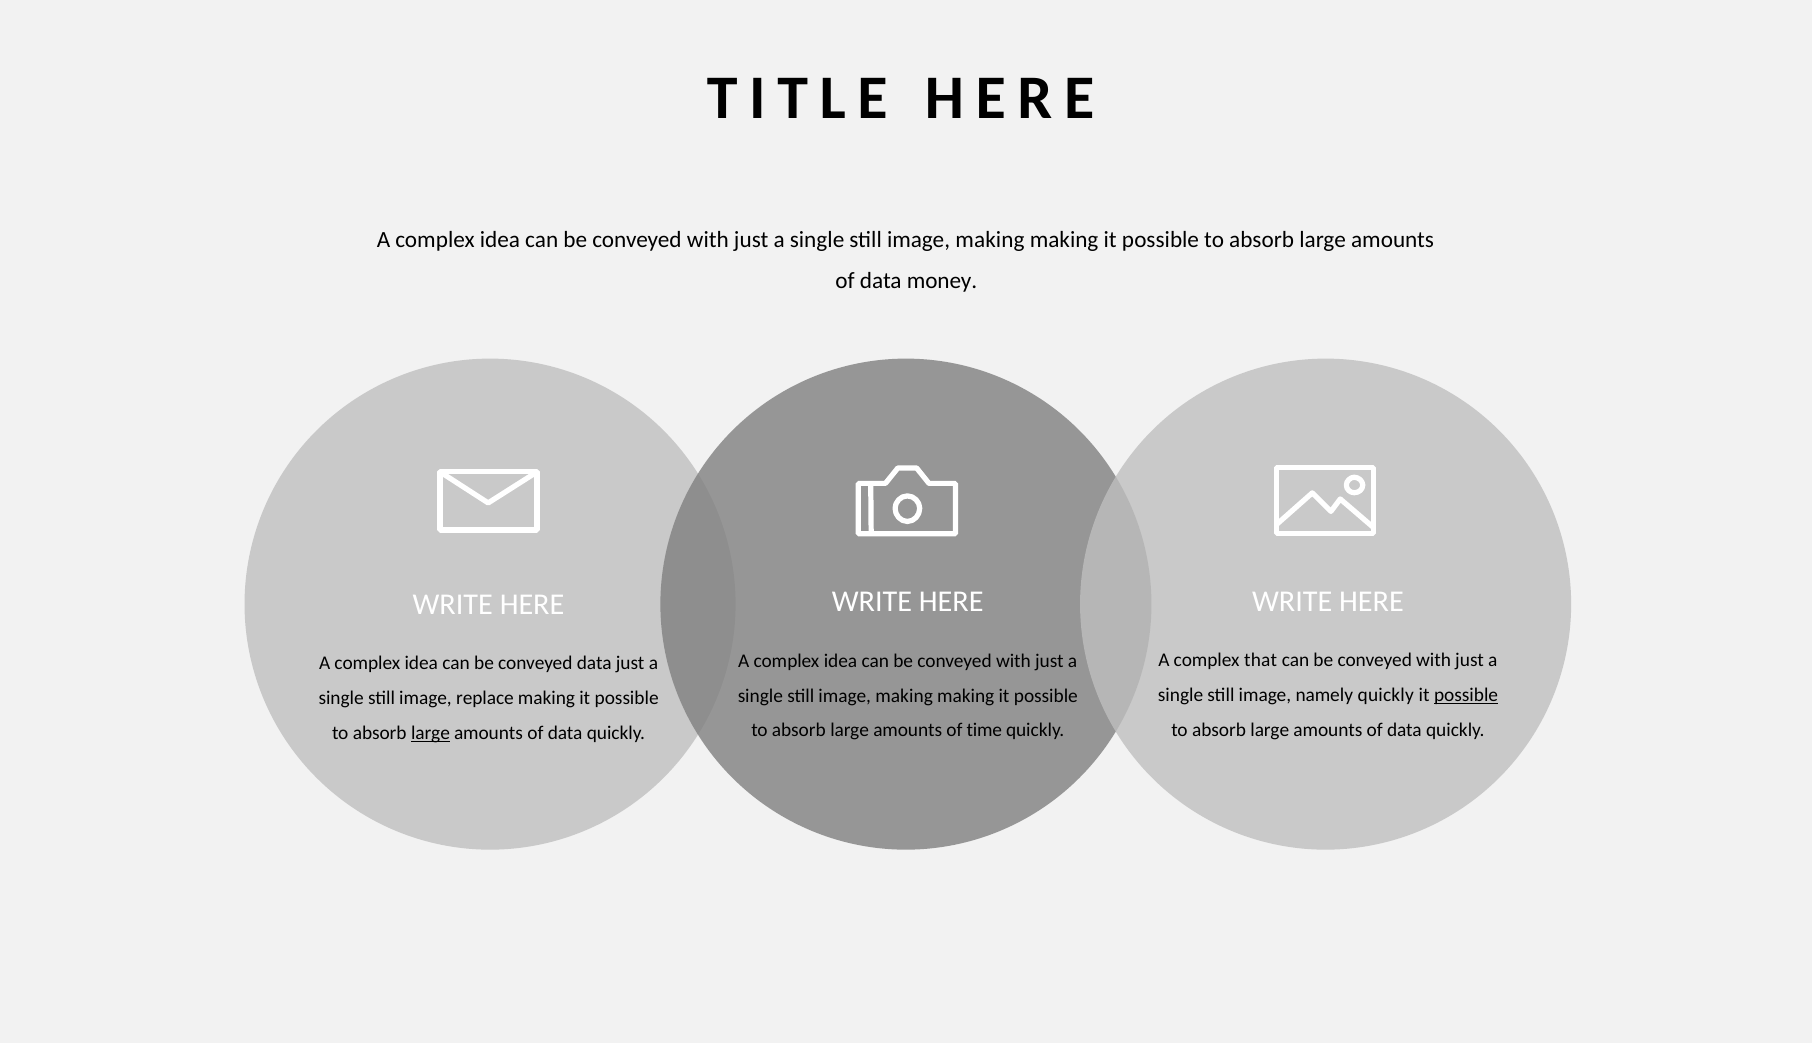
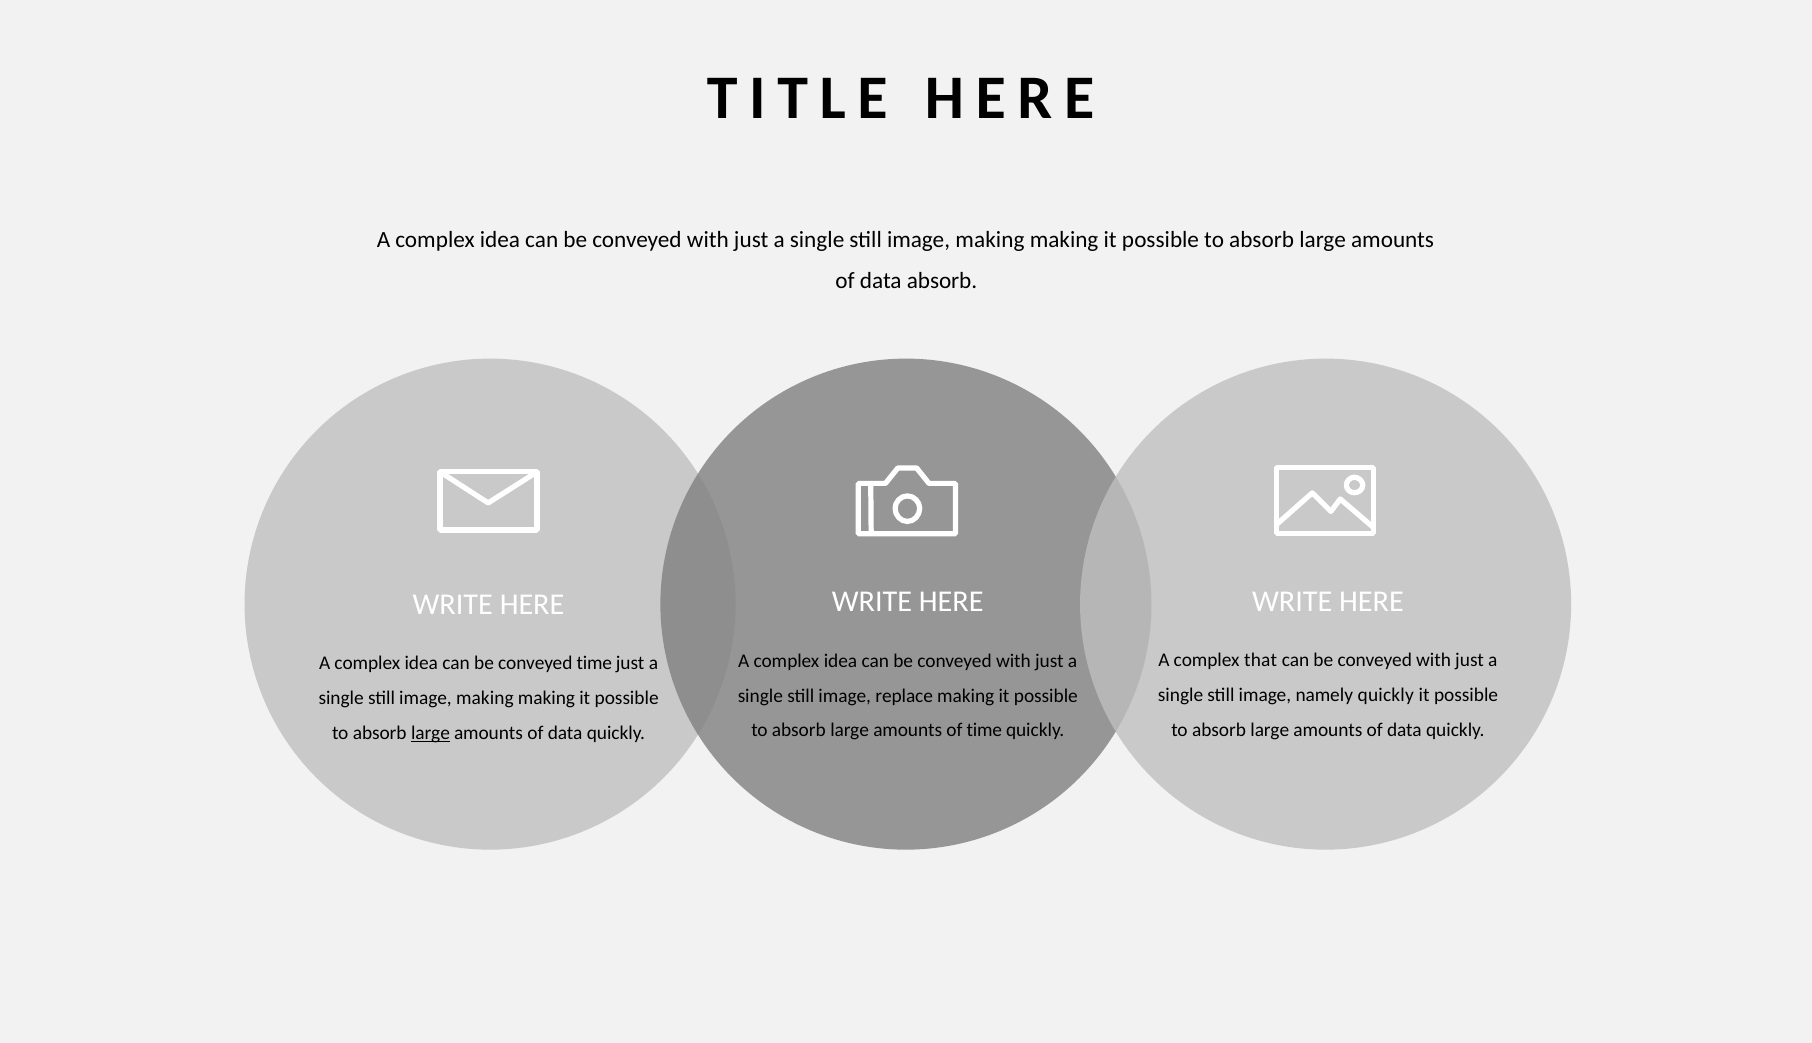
data money: money -> absorb (942, 281)
conveyed data: data -> time (594, 663)
possible underline: present -> none (1466, 696)
making: making -> replace (904, 696)
replace: replace -> making (485, 698)
